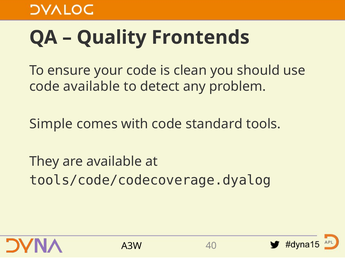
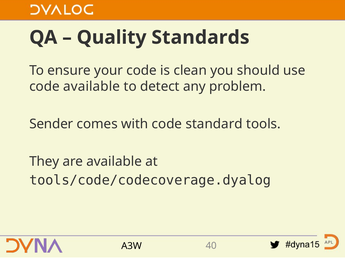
Frontends: Frontends -> Standards (200, 38)
Simple: Simple -> Sender (51, 124)
